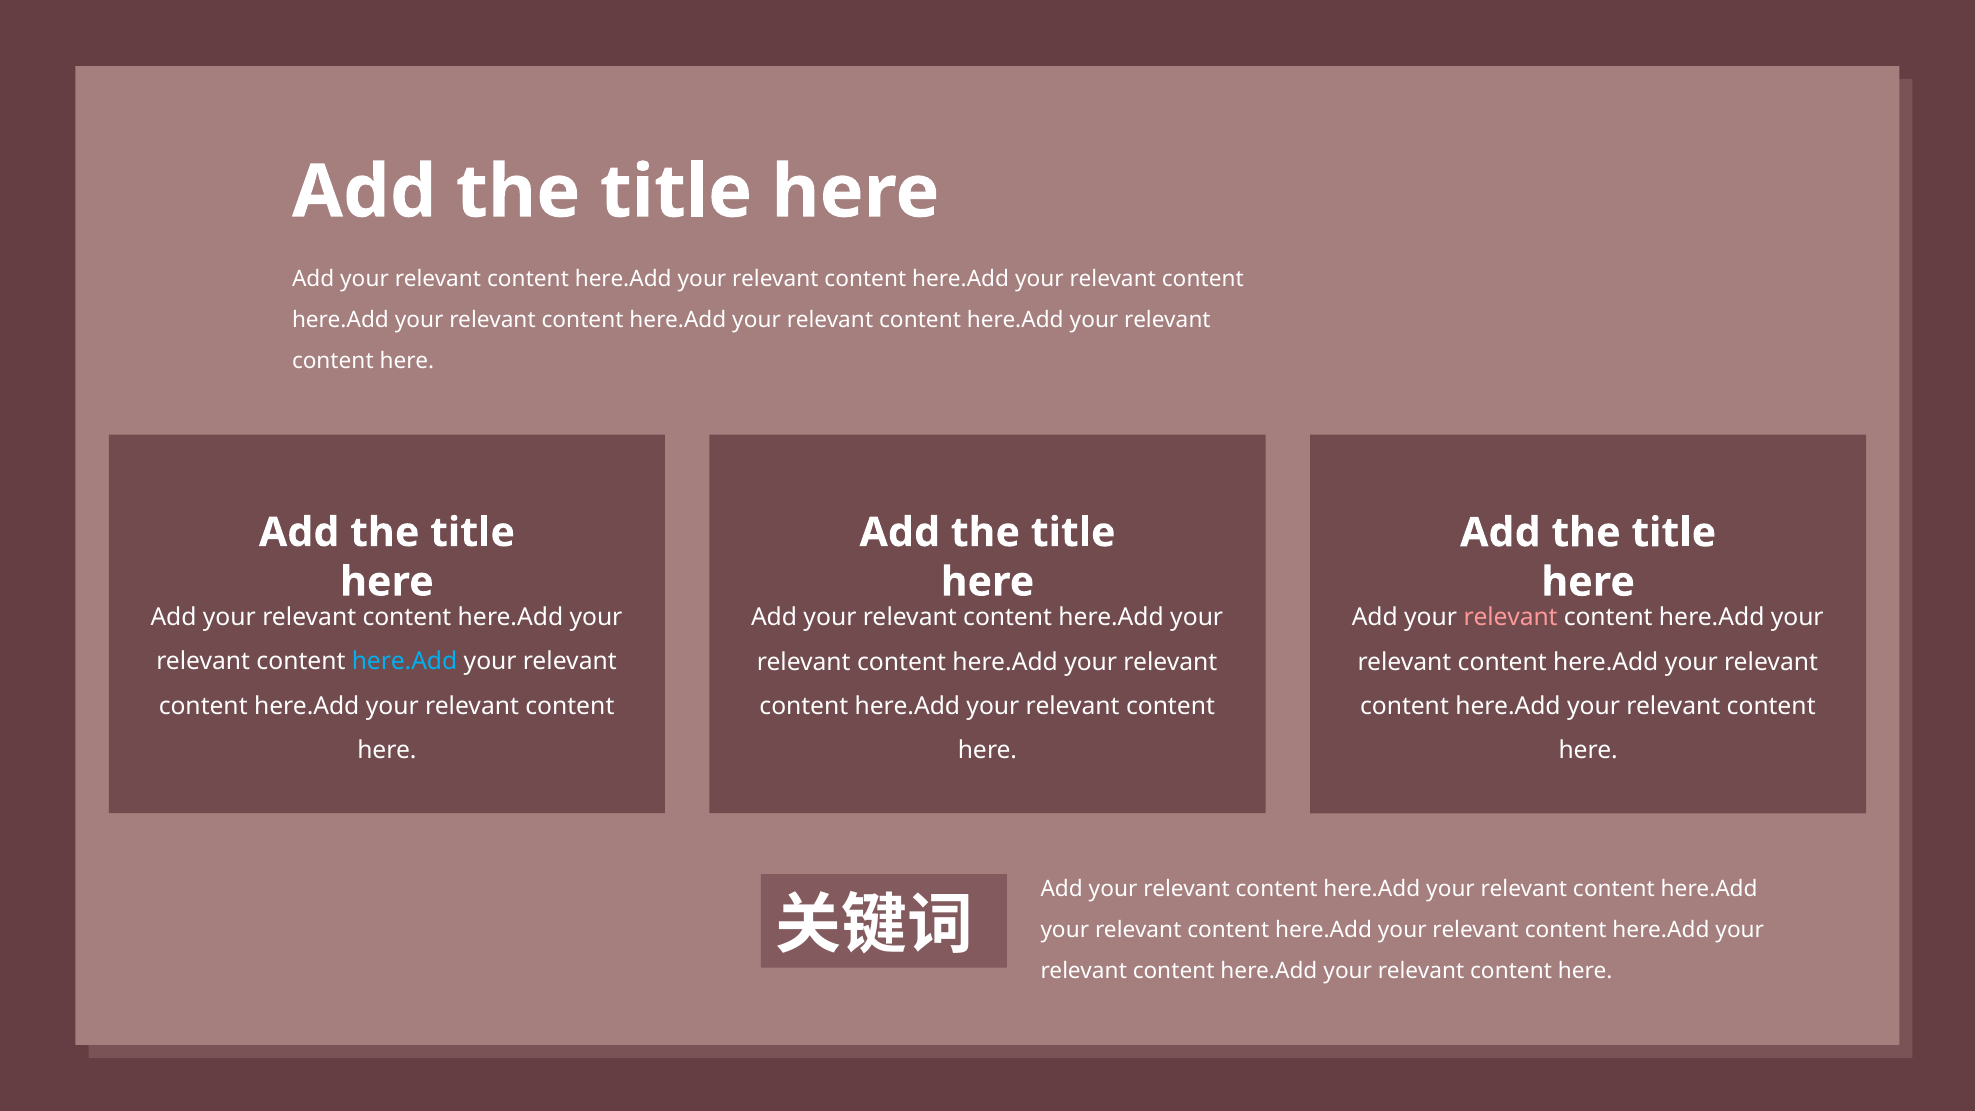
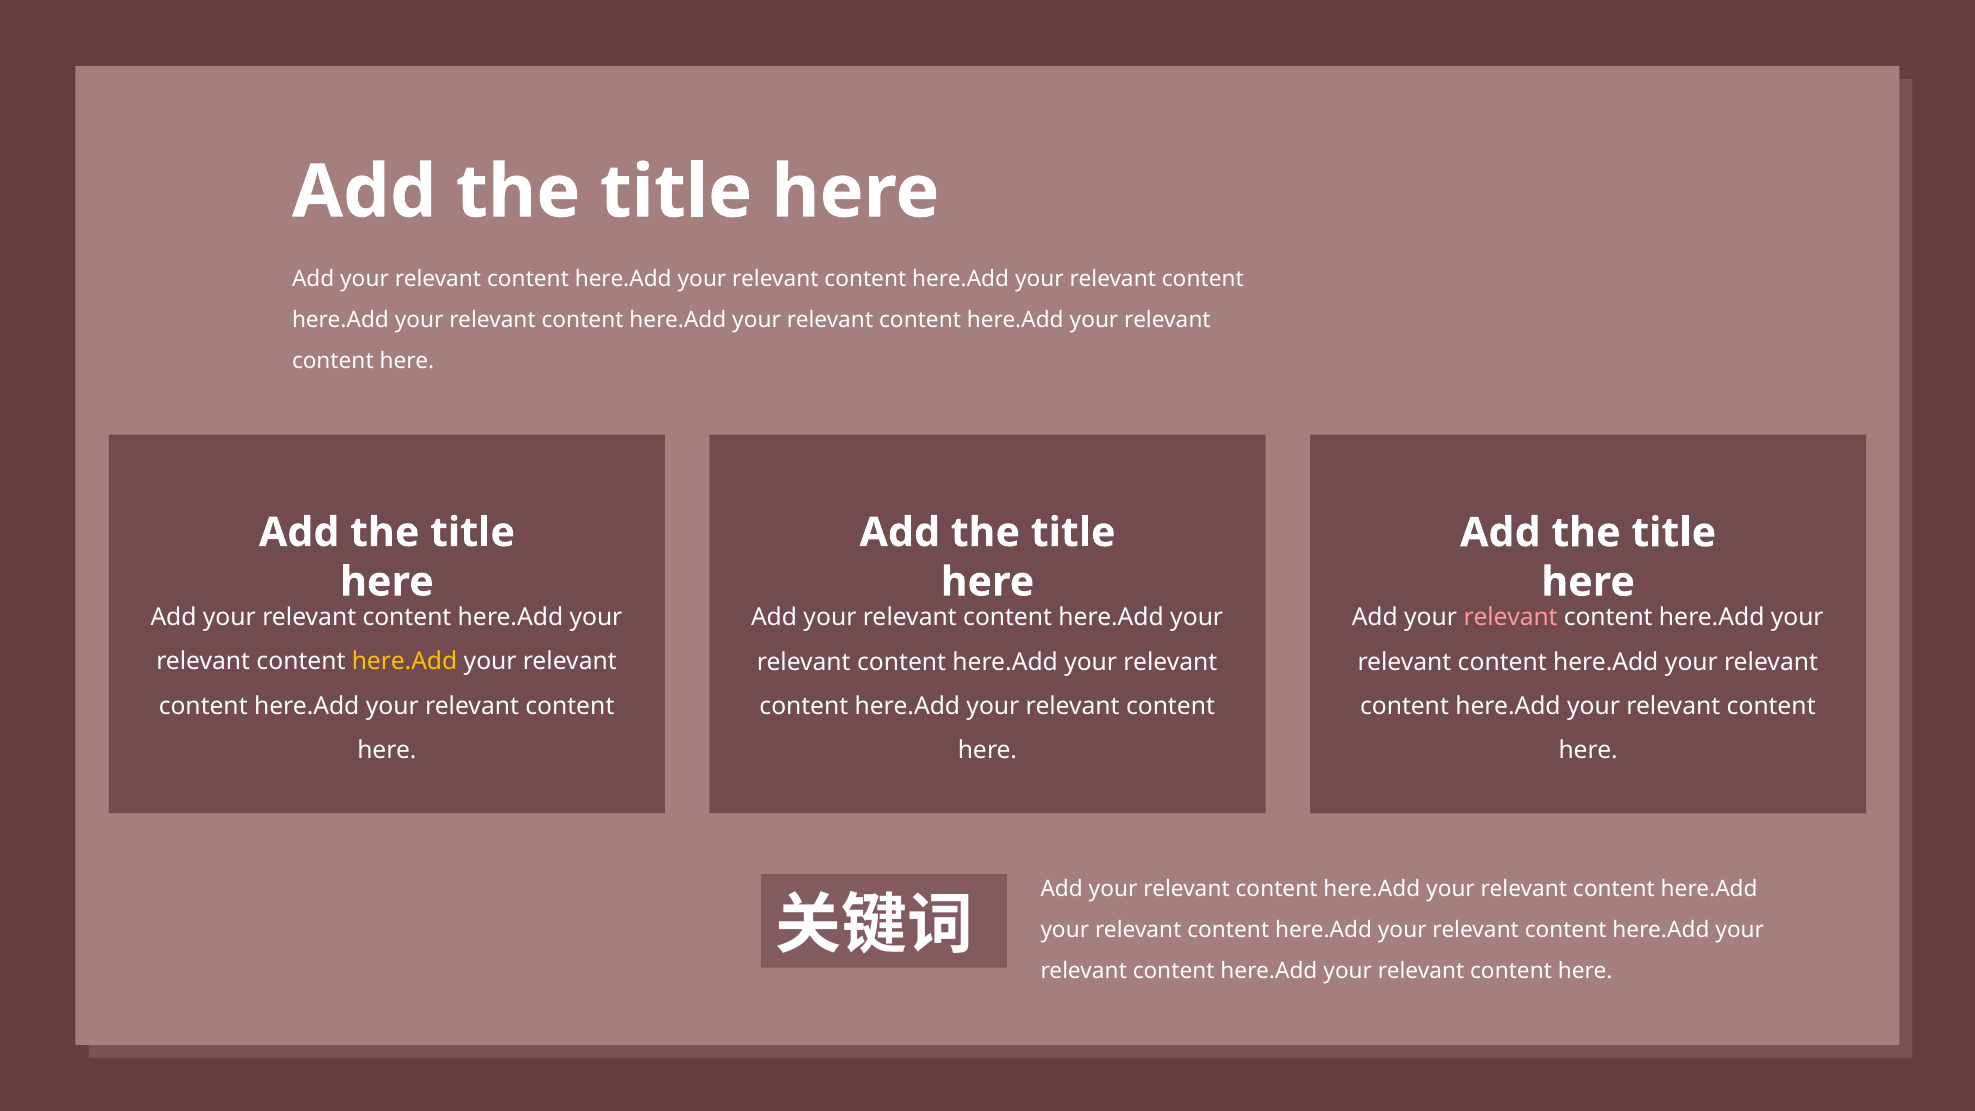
here.Add colour: light blue -> yellow (405, 662)
